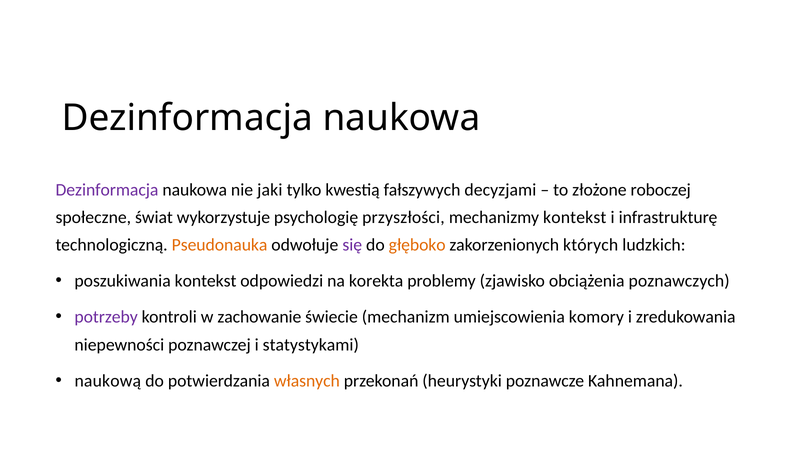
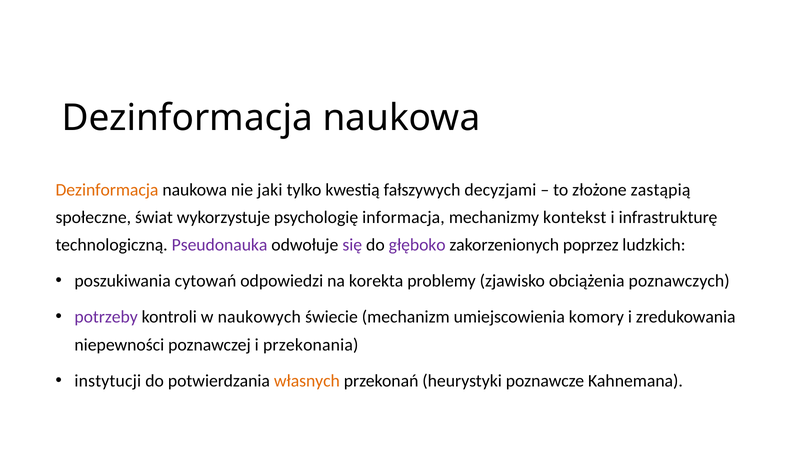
Dezinformacja colour: purple -> orange (107, 190)
roboczej: roboczej -> zastąpią (661, 190)
przyszłości: przyszłości -> informacja (403, 217)
Pseudonauka colour: orange -> purple (220, 245)
głęboko colour: orange -> purple (417, 245)
których: których -> poprzez (591, 245)
poszukiwania kontekst: kontekst -> cytowań (205, 281)
zachowanie: zachowanie -> naukowych (259, 317)
statystykami: statystykami -> przekonania (311, 344)
naukową: naukową -> instytucji (108, 380)
